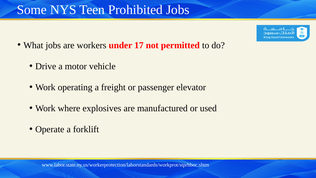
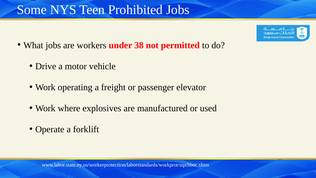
17: 17 -> 38 (139, 45)
